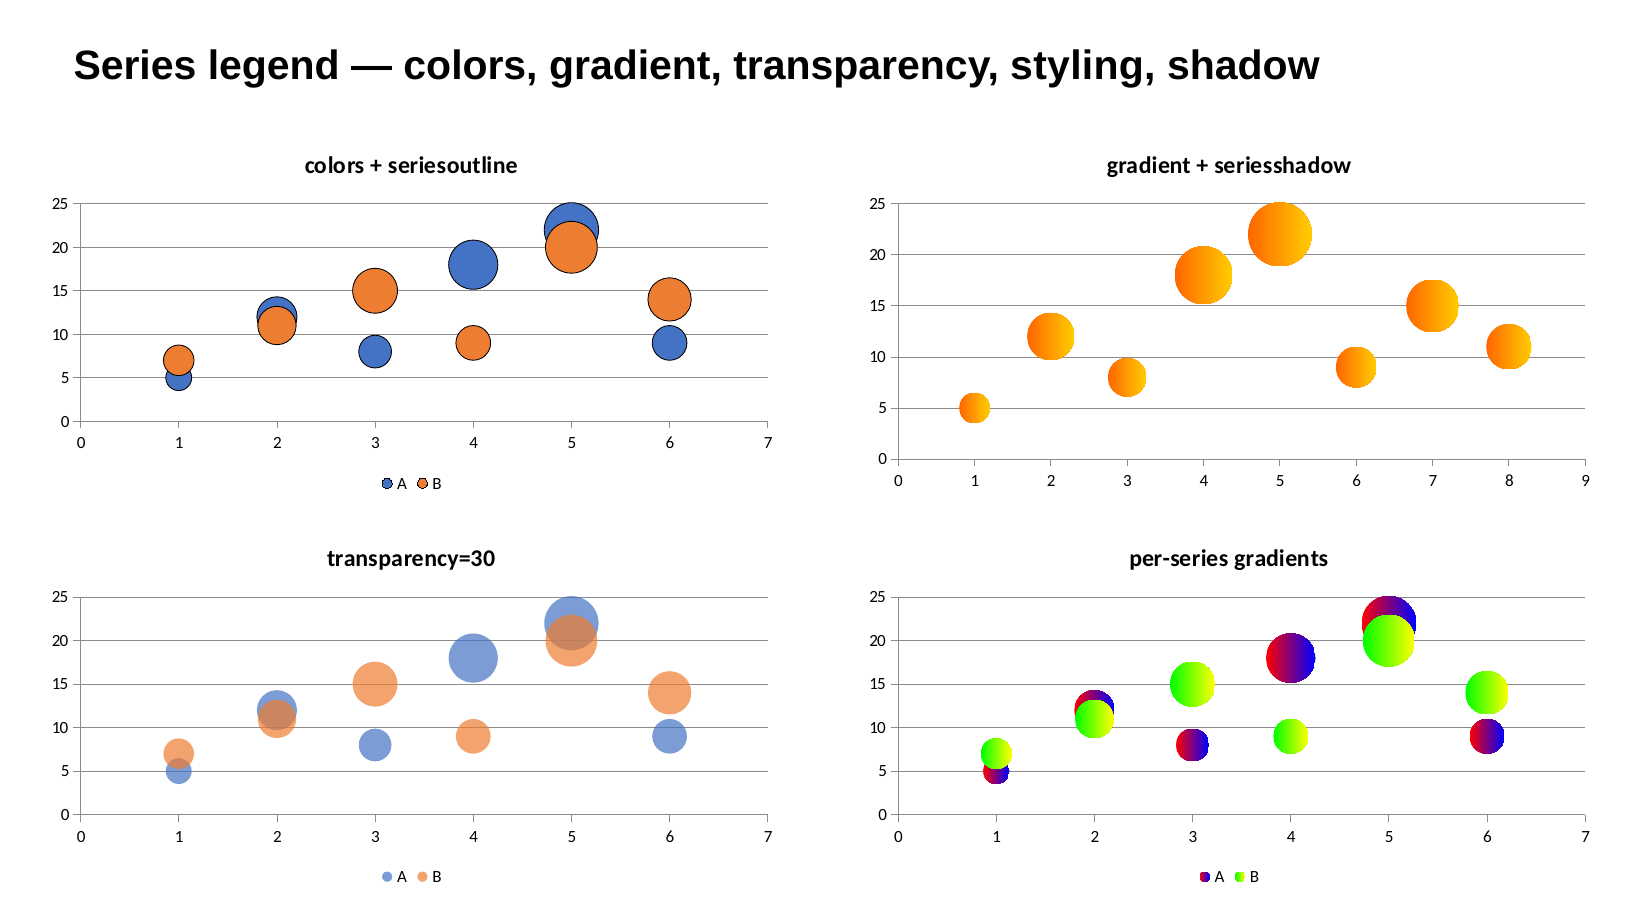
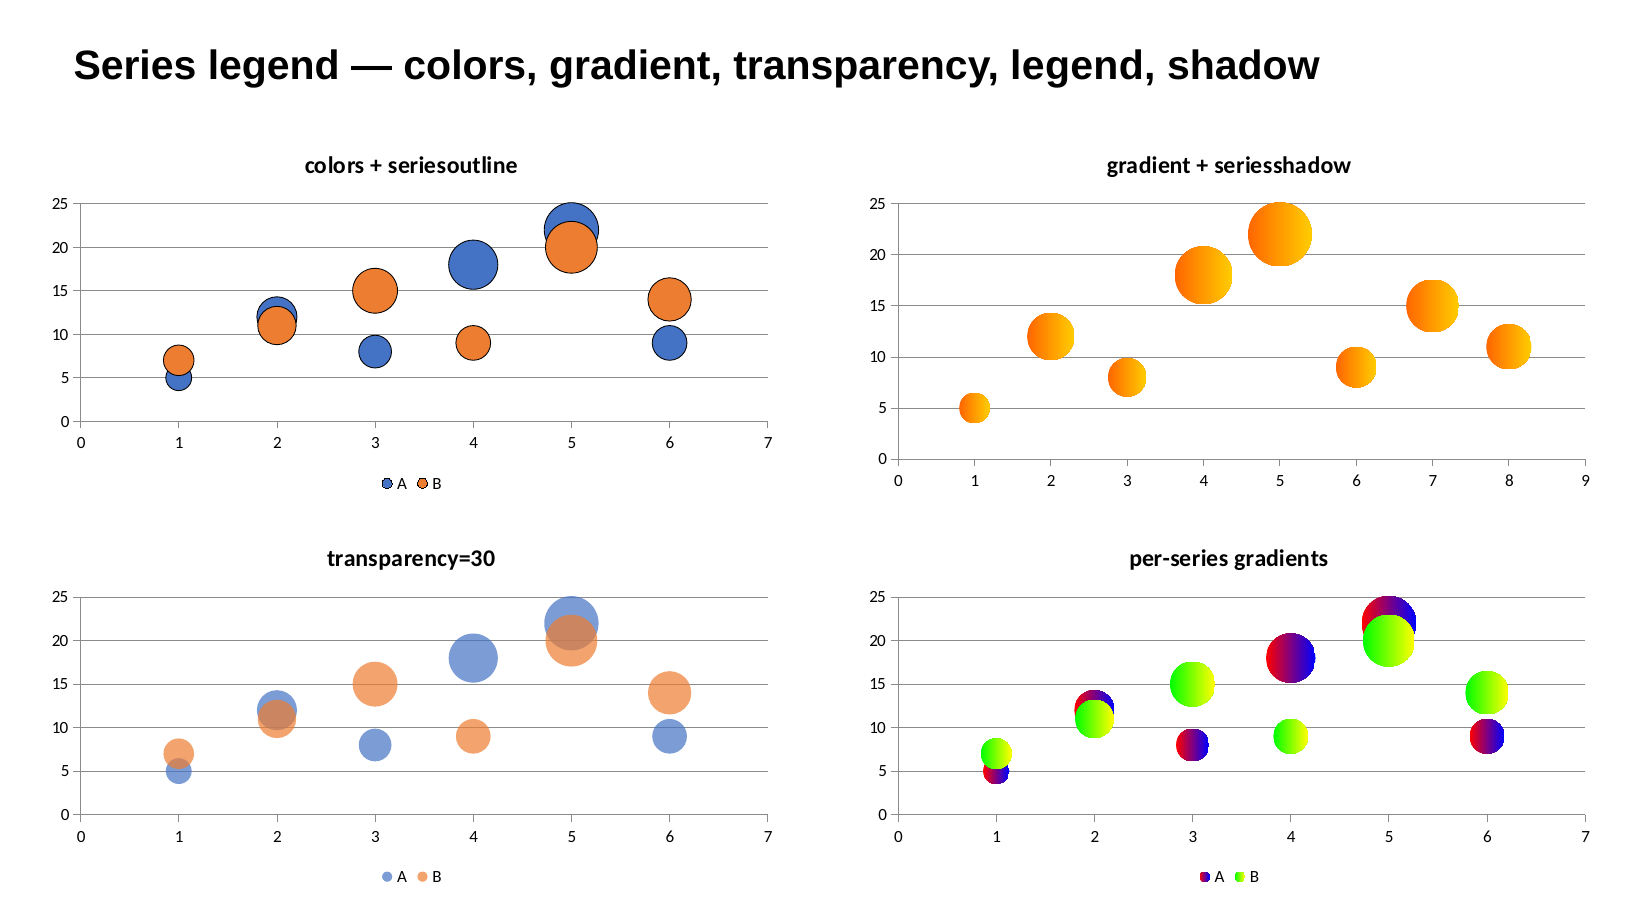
transparency styling: styling -> legend (1083, 66)
